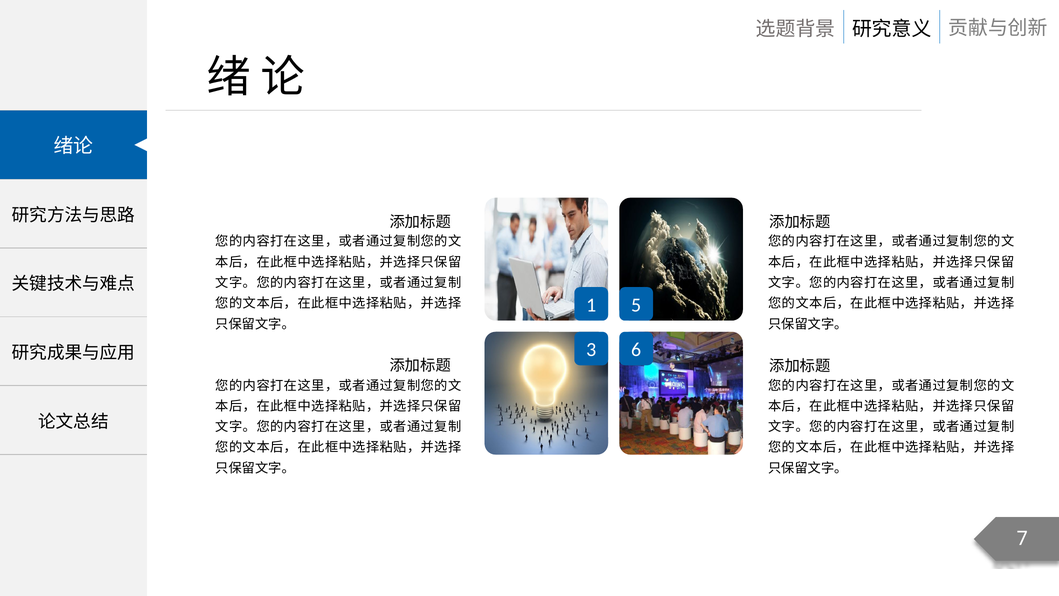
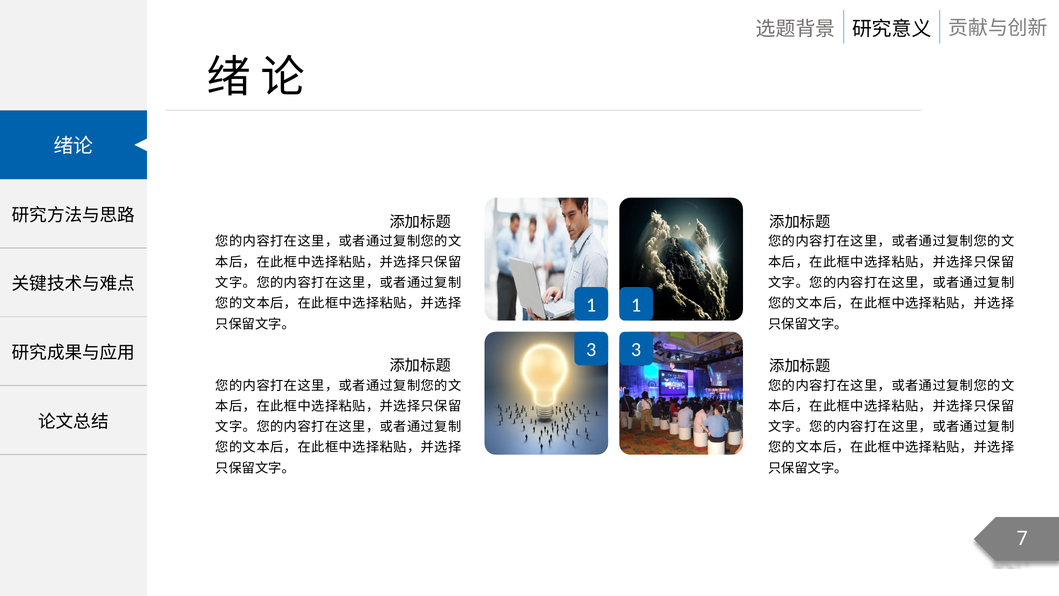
1 5: 5 -> 1 (636, 305)
3 6: 6 -> 3 (636, 350)
